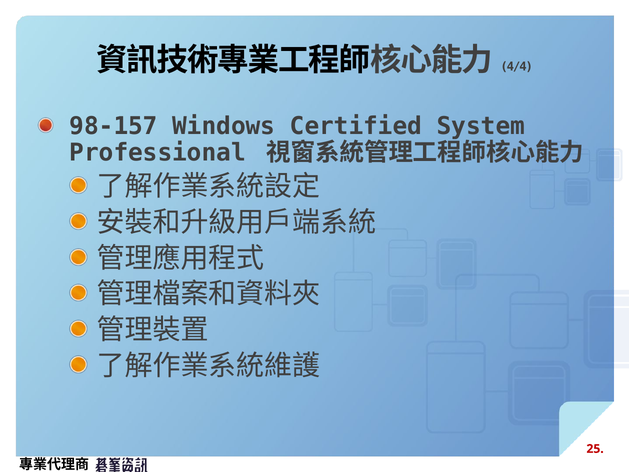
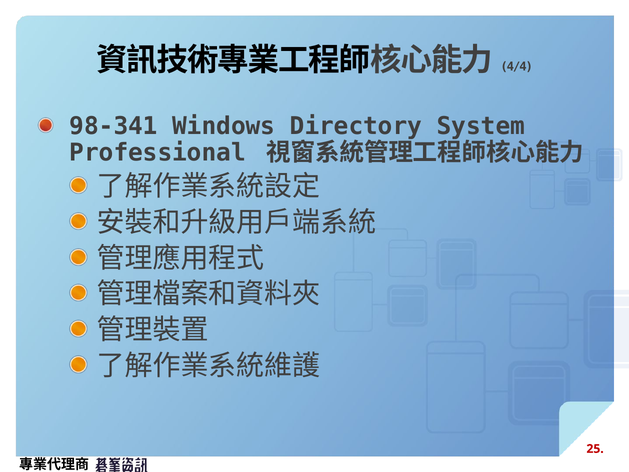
98-157: 98-157 -> 98-341 (114, 126)
Certified: Certified -> Directory (356, 126)
